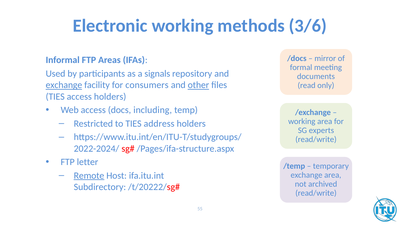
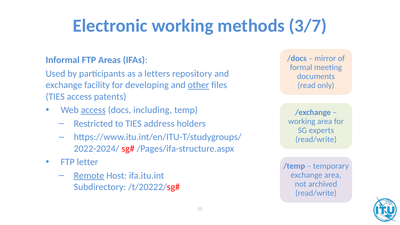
3/6: 3/6 -> 3/7 (308, 26)
signals: signals -> letters (157, 74)
exchange underline: present -> none (64, 85)
consumers: consumers -> developing (147, 85)
access holders: holders -> patents (110, 97)
access underline: none -> present (93, 110)
